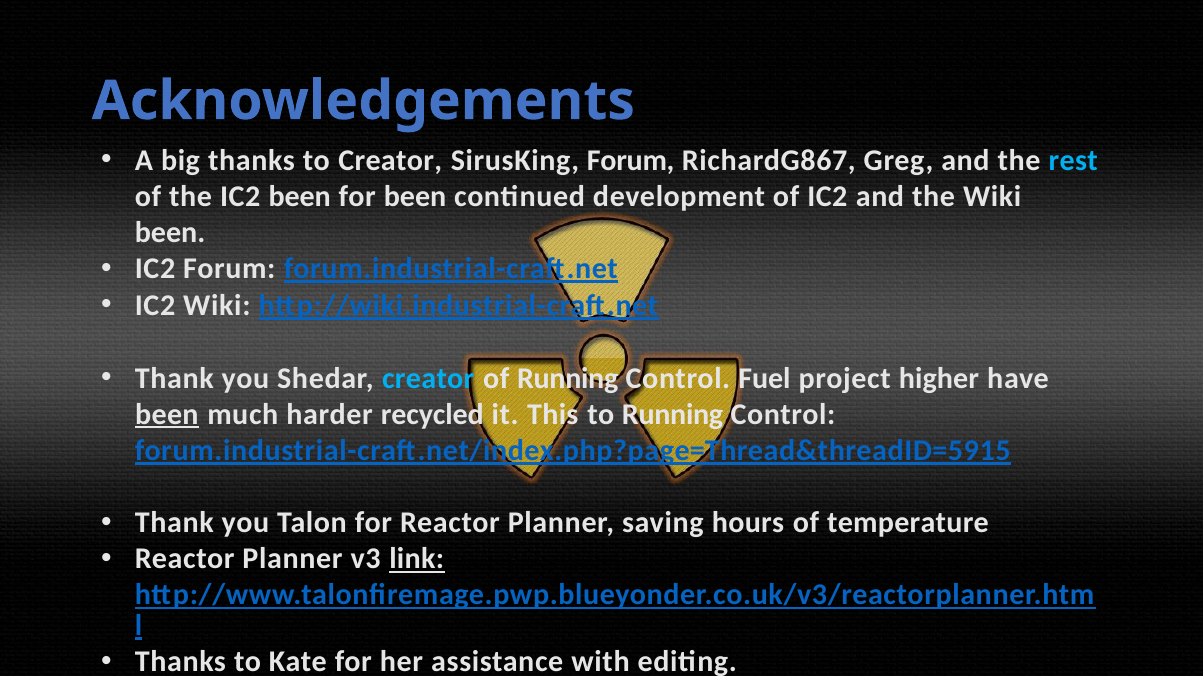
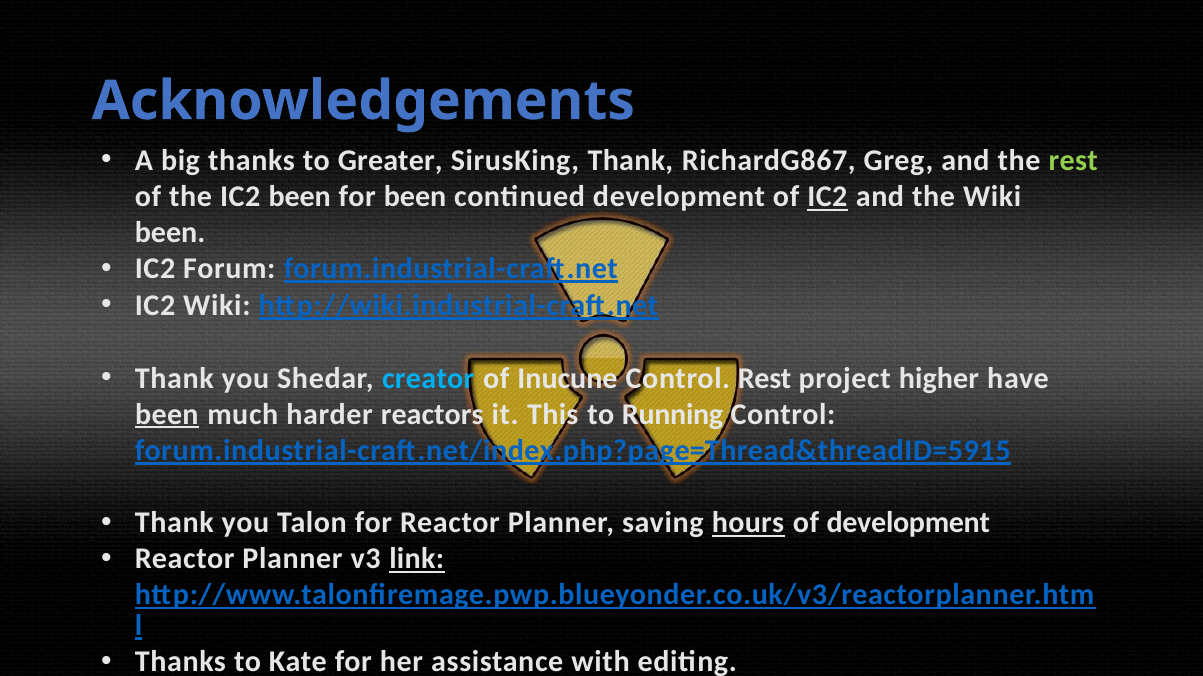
to Creator: Creator -> Greater (390, 161)
SirusKing Forum: Forum -> Thank (630, 161)
rest colour: light blue -> light green (1073, 161)
IC2 underline: none -> present (827, 197)
of Running: Running -> Inucune (567, 379)
Control Fuel: Fuel -> Rest (765, 379)
recycled: recycled -> reactors (432, 415)
hours underline: none -> present (748, 523)
of temperature: temperature -> development (908, 523)
